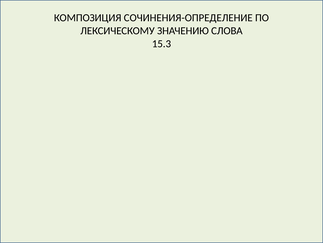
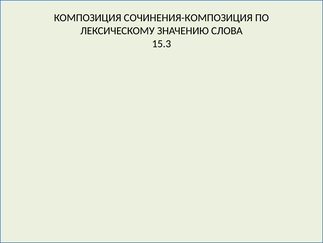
СОЧИНЕНИЯ-ОПРЕДЕЛЕНИЕ: СОЧИНЕНИЯ-ОПРЕДЕЛЕНИЕ -> СОЧИНЕНИЯ-КОМПОЗИЦИЯ (188, 18)
